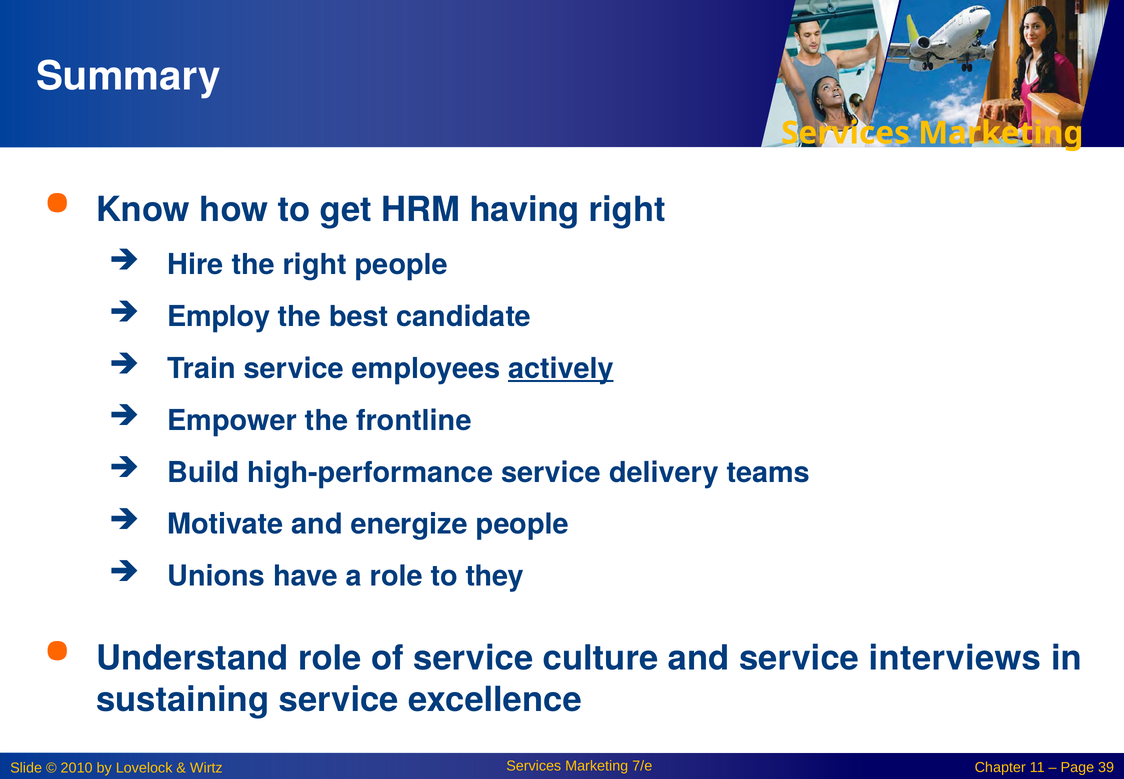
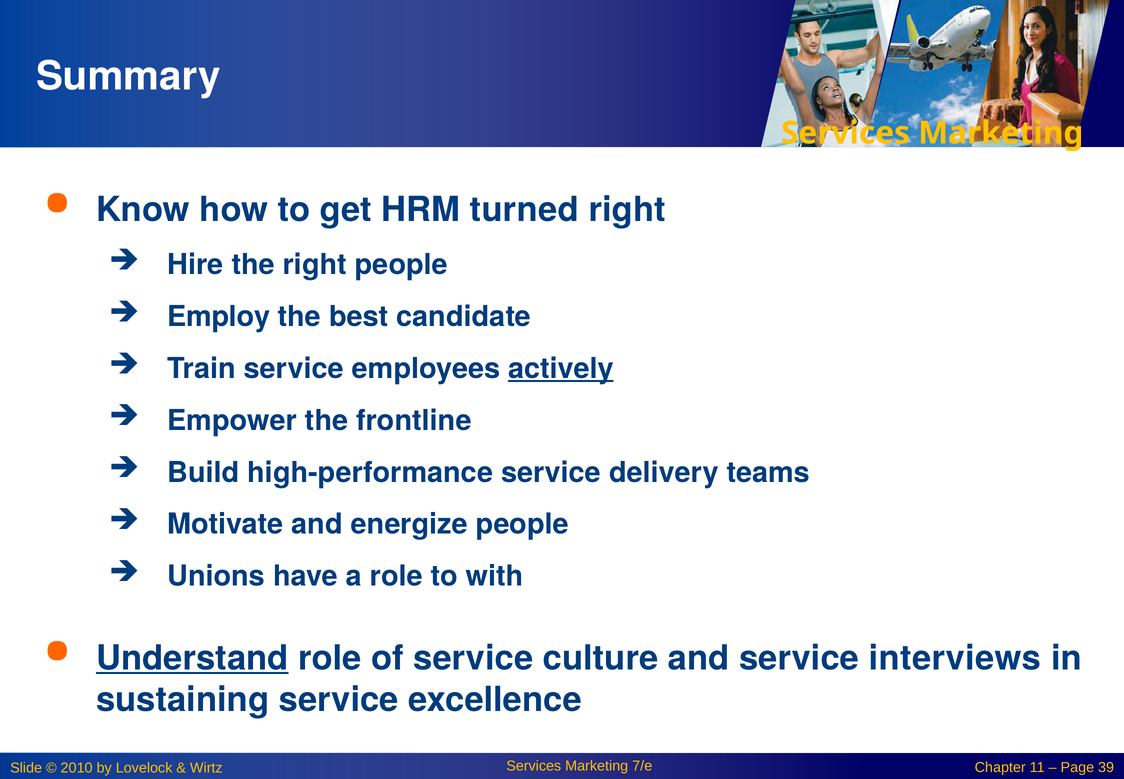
having: having -> turned (524, 210)
they: they -> with (495, 576)
Understand underline: none -> present (192, 658)
